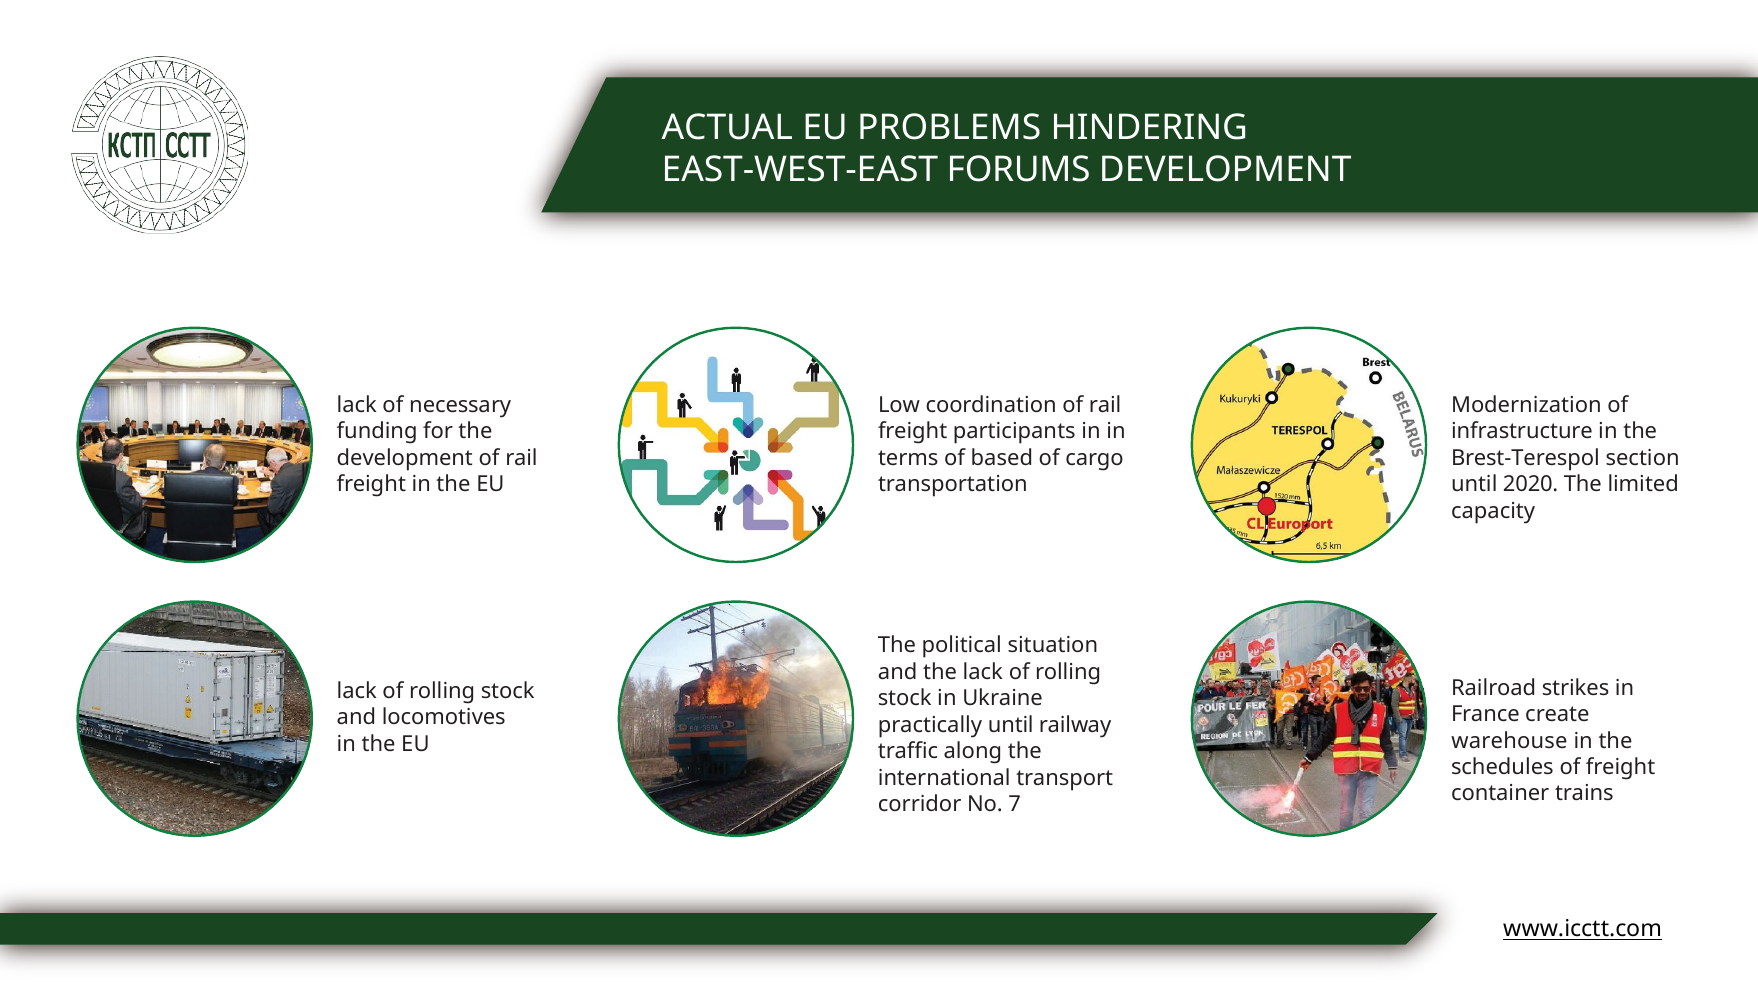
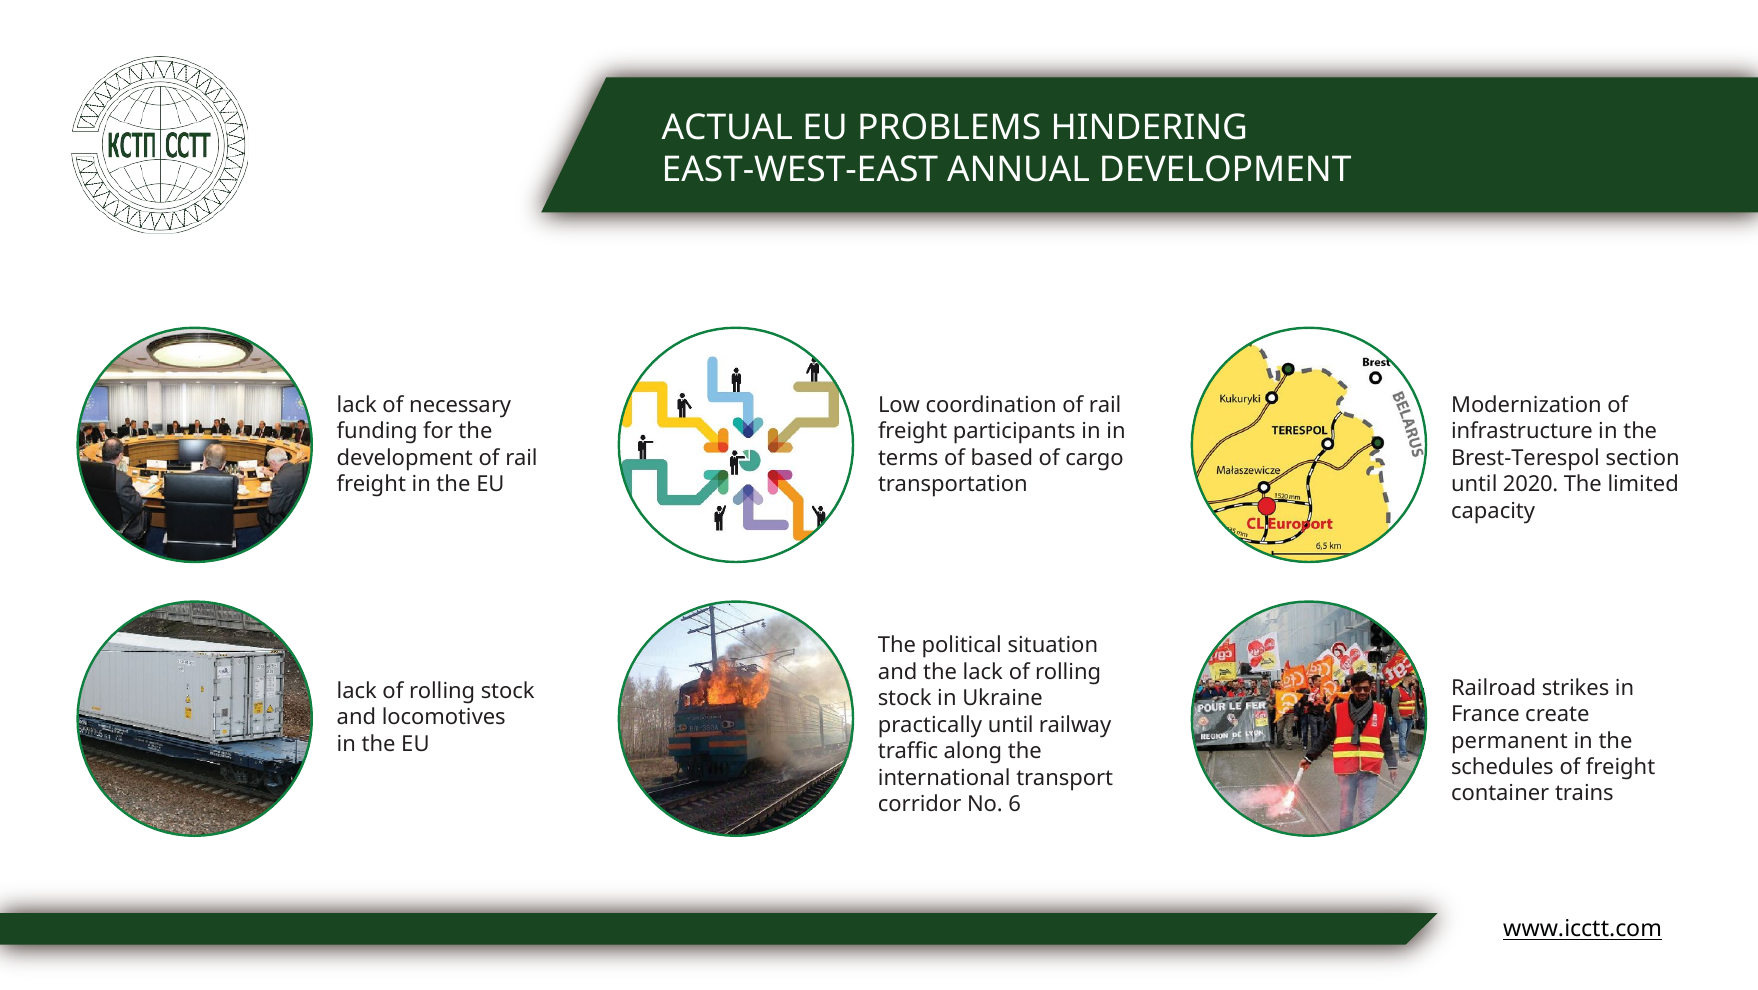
FORUMS: FORUMS -> ANNUAL (1019, 170)
warehouse: warehouse -> permanent (1509, 741)
7: 7 -> 6 (1015, 804)
